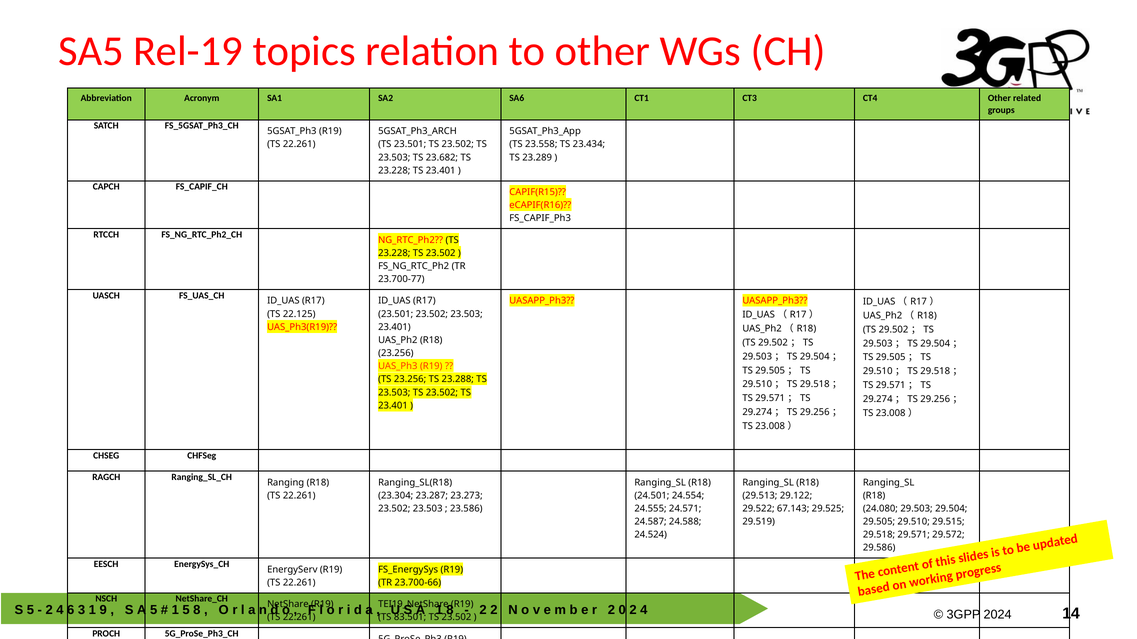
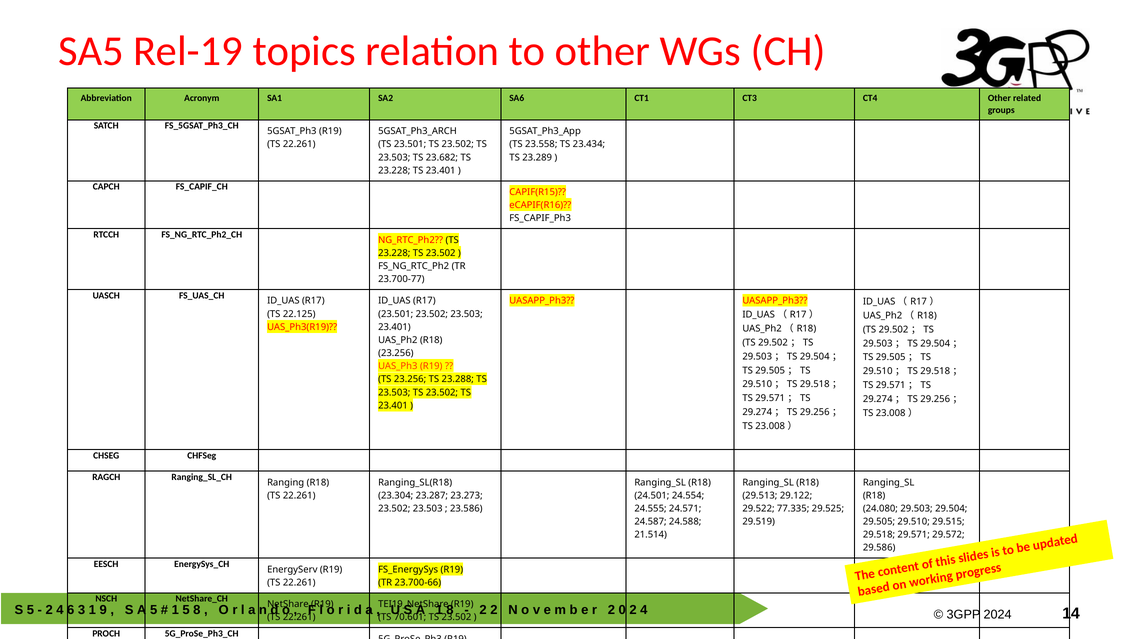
67.143: 67.143 -> 77.335 (793, 509)
24.524: 24.524 -> 21.514 (651, 535)
83.501: 83.501 -> 70.601 (410, 618)
